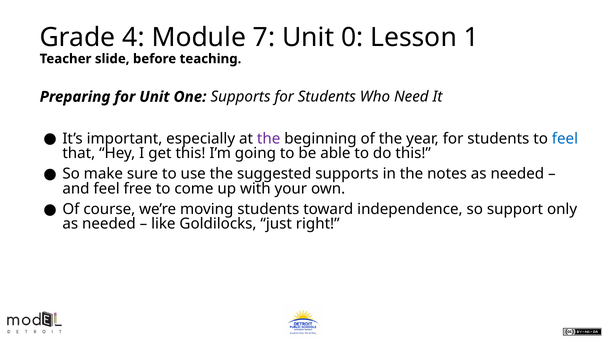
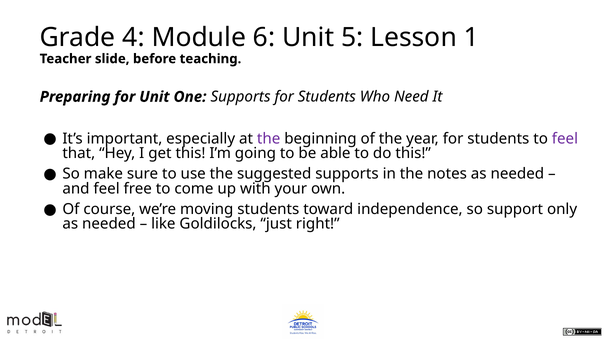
7: 7 -> 6 (264, 37)
0: 0 -> 5 (352, 37)
feel colour: blue -> purple (565, 138)
